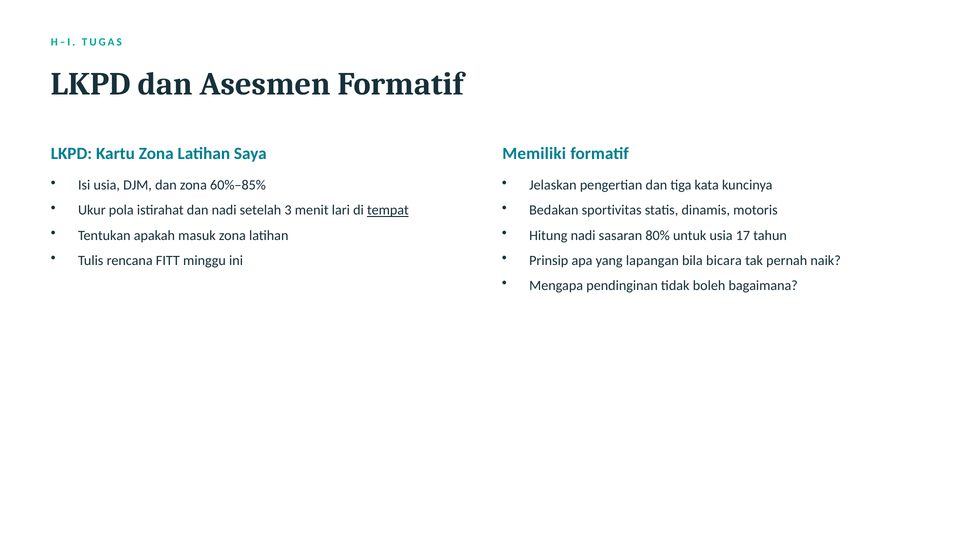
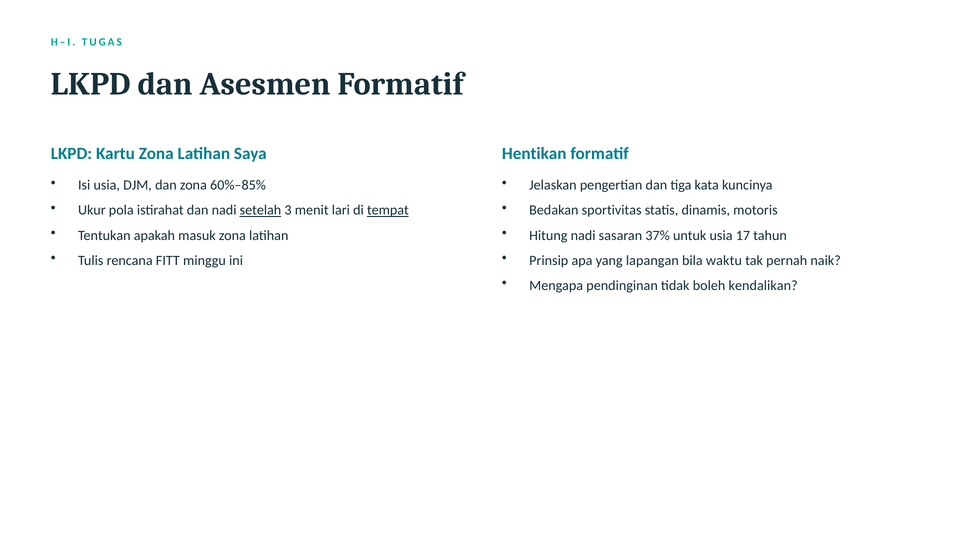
Memiliki: Memiliki -> Hentikan (534, 154)
setelah underline: none -> present (261, 210)
80%: 80% -> 37% (658, 235)
bicara: bicara -> waktu (724, 260)
bagaimana: bagaimana -> kendalikan (763, 285)
